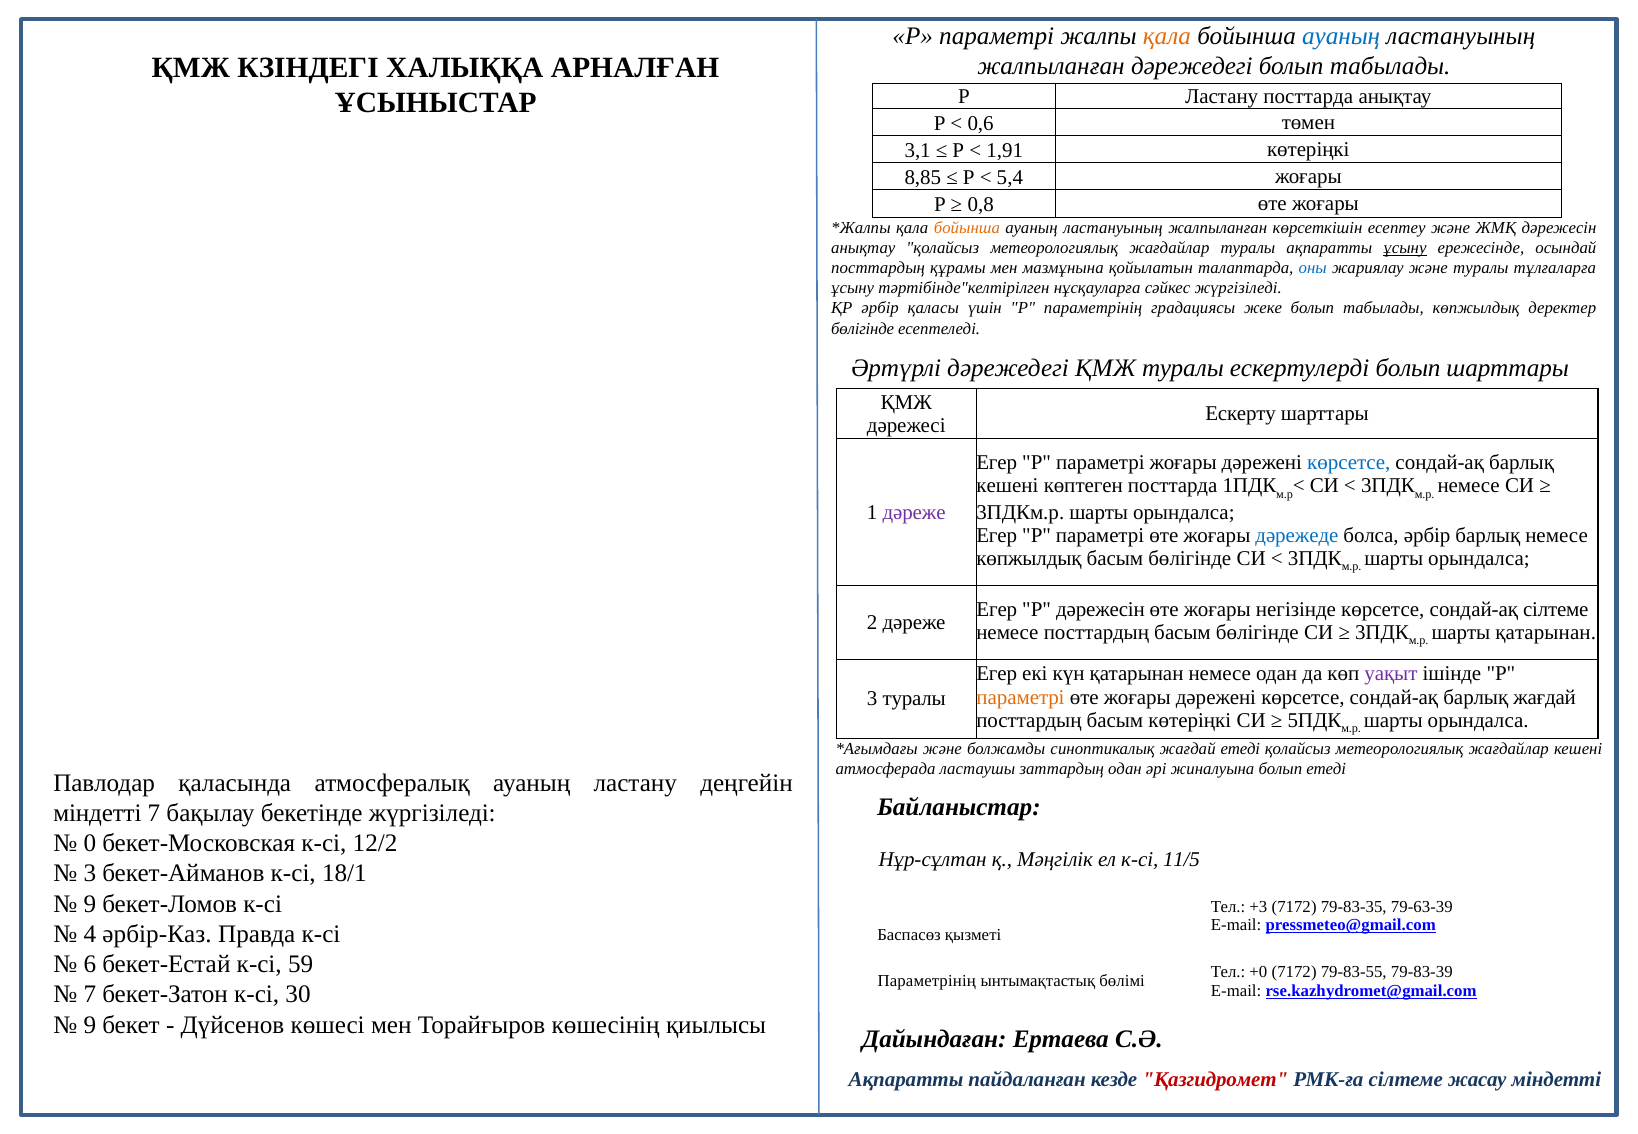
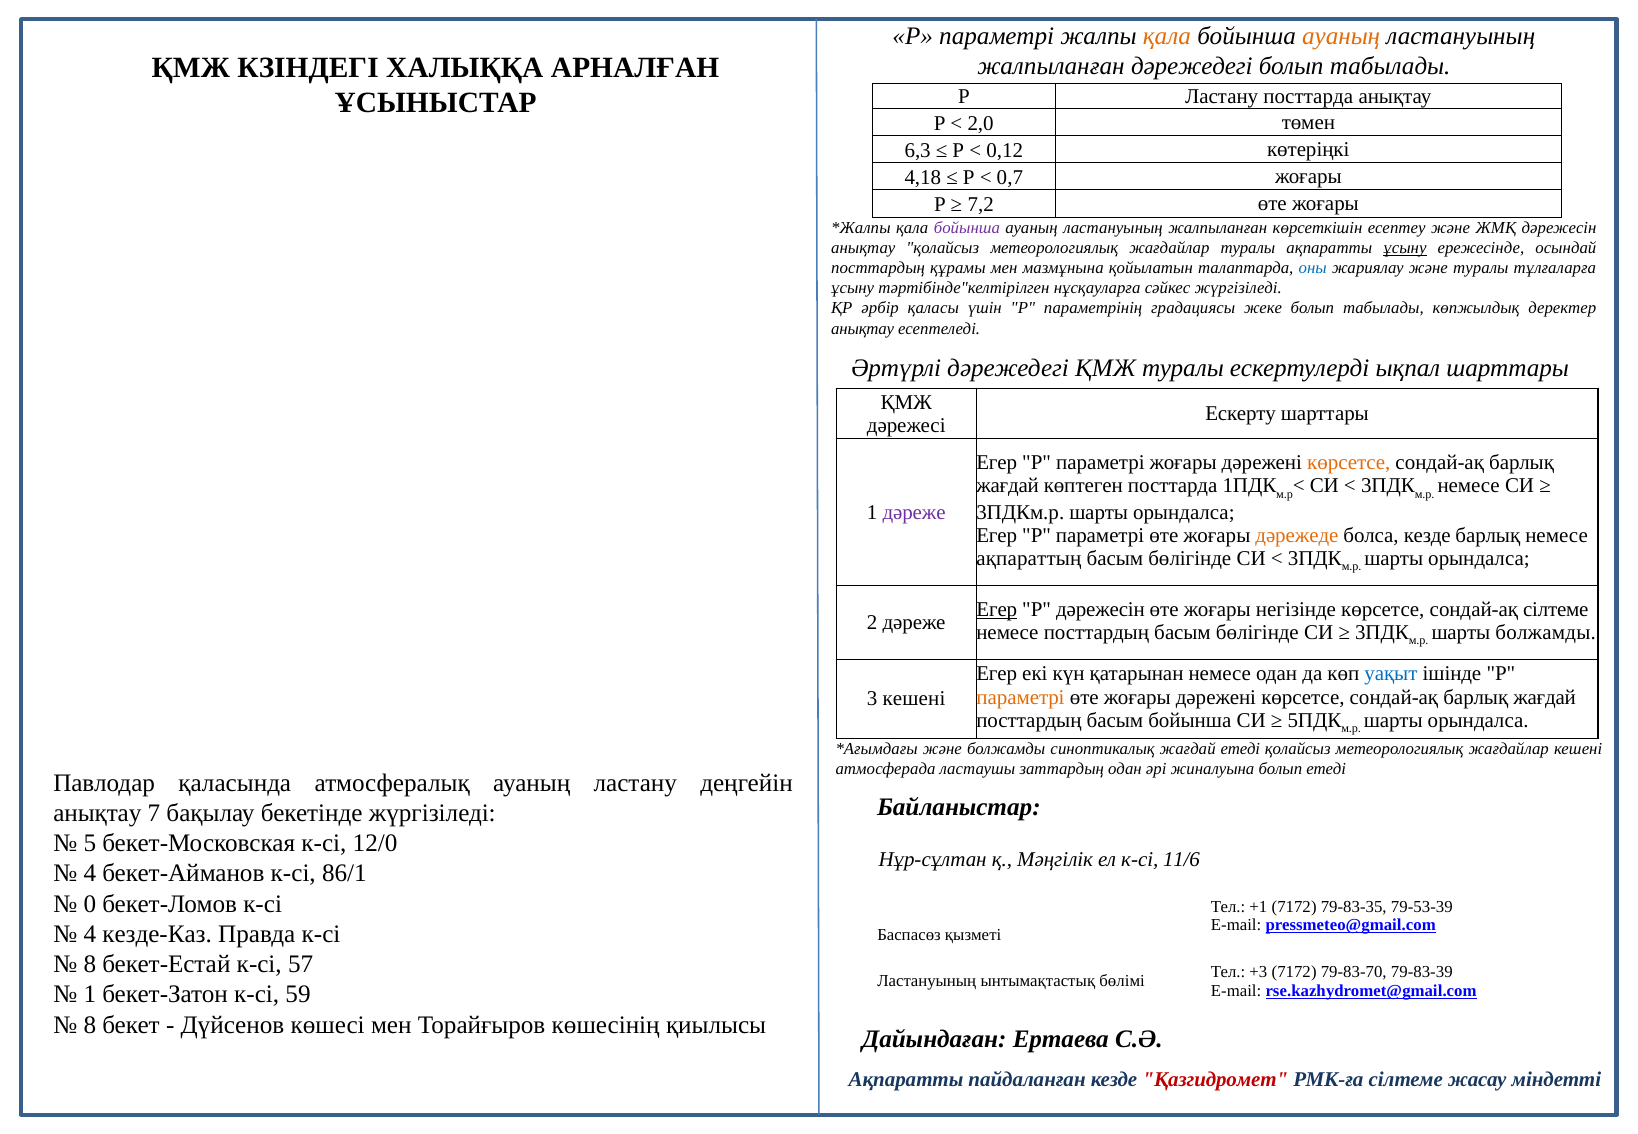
ауаның colour: blue -> orange (1341, 36)
0,6: 0,6 -> 2,0 (981, 123)
3,1: 3,1 -> 6,3 (918, 150)
1,91: 1,91 -> 0,12 (1005, 150)
8,85: 8,85 -> 4,18 (923, 177)
5,4: 5,4 -> 0,7 (1010, 177)
0,8: 0,8 -> 7,2 (981, 204)
бойынша colour: orange -> purple (967, 228)
бөлігінде: бөлігінде -> анықтау (863, 329)
ескертулерді болып: болып -> ықпал (1408, 368)
көрсетсе colour: blue -> orange (1349, 463)
кешені: кешені -> жағдай (1008, 486)
дәрежеде colour: blue -> orange (1297, 535)
болса әрбір: әрбір -> кезде (1427, 535)
көпжылдық: көпжылдық -> ақпараттың (1029, 559)
Егер underline: none -> present (997, 609)
шарты қатарынан: қатарынан -> болжамды (1546, 632)
уақыт colour: purple -> blue (1391, 674)
3 туралы: туралы -> кешені (914, 699)
басым көтеріңкі: көтеріңкі -> бойынша (1190, 720)
міндетті: міндетті -> анықтау (97, 813)
0: 0 -> 5 (90, 843)
12/2: 12/2 -> 12/0 (375, 843)
11/5: 11/5 -> 11/6 (1181, 860)
3: 3 -> 4 (90, 874)
18/1: 18/1 -> 86/1 (344, 874)
9: 9 -> 0 (90, 904)
+3: +3 -> +1 (1258, 907)
79-63-39: 79-63-39 -> 79-53-39 (1422, 907)
әрбір-Каз: әрбір-Каз -> кезде-Каз (157, 934)
6: 6 -> 8 (90, 964)
59: 59 -> 57 (301, 964)
+0: +0 -> +3 (1258, 972)
79-83-55: 79-83-55 -> 79-83-70 (1354, 972)
Параметрінің: Параметрінің -> Ластануының (927, 981)
7: 7 -> 1 (90, 994)
30: 30 -> 59 (298, 994)
9: 9 -> 8 (90, 1025)
